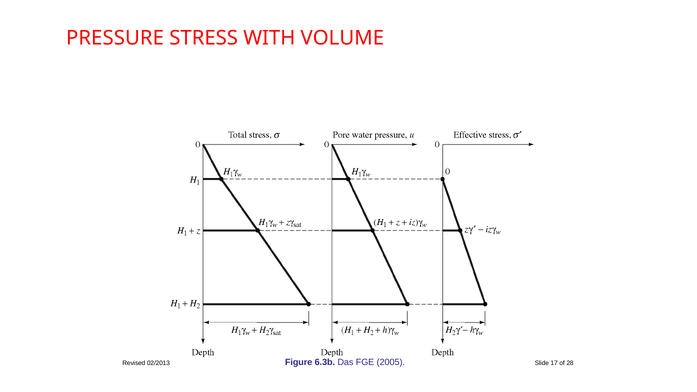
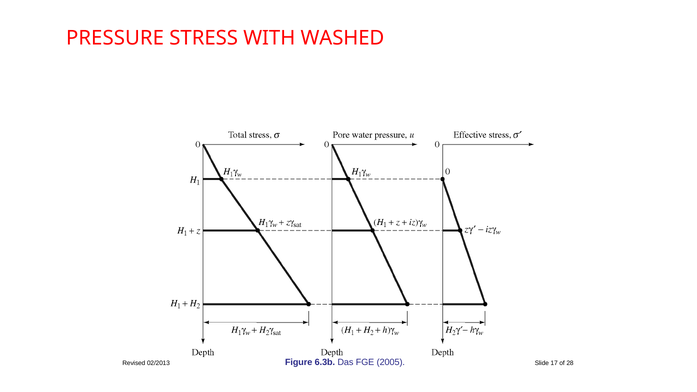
VOLUME: VOLUME -> WASHED (342, 38)
